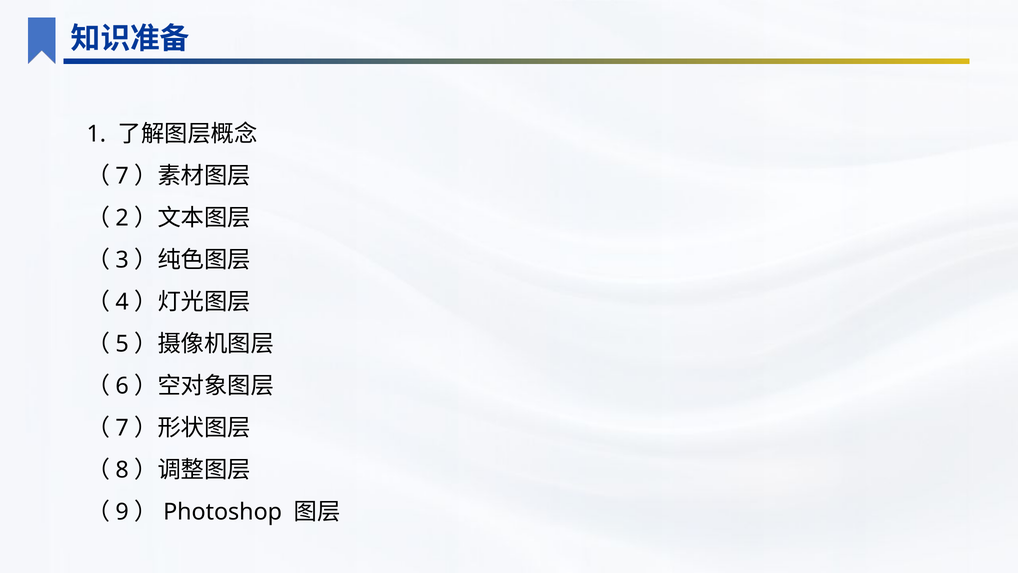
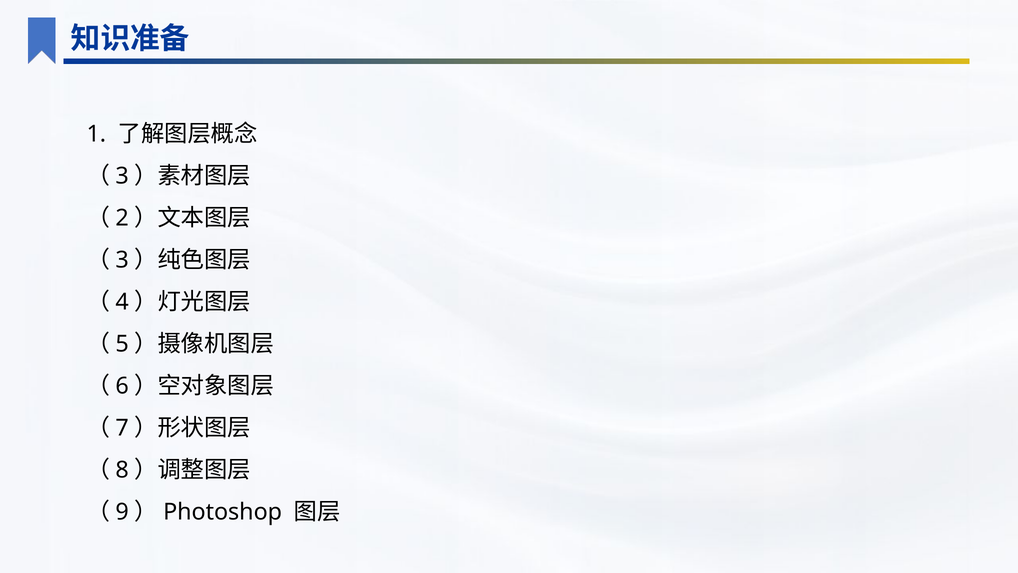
7: 7 -> 3 (122, 176)
